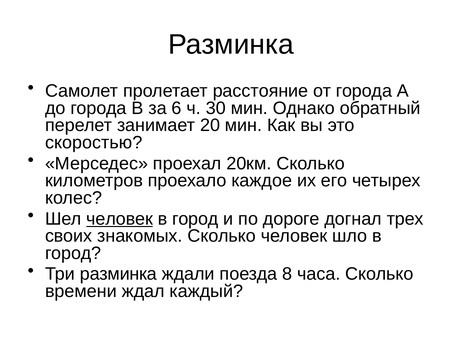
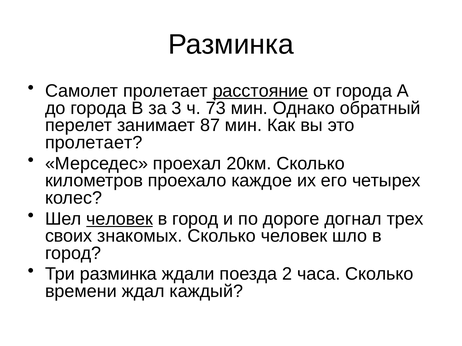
расстояние underline: none -> present (260, 91)
6: 6 -> 3 (177, 108)
30: 30 -> 73 (216, 108)
20: 20 -> 87 (210, 126)
скоростью: скоростью -> пролетает (94, 143)
8: 8 -> 2 (287, 274)
